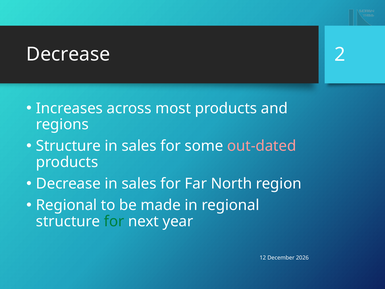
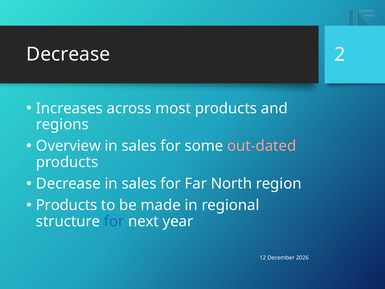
Structure: Structure -> Overview (68, 146)
Regional: Regional -> Products (67, 205)
for colour: green -> blue (114, 221)
